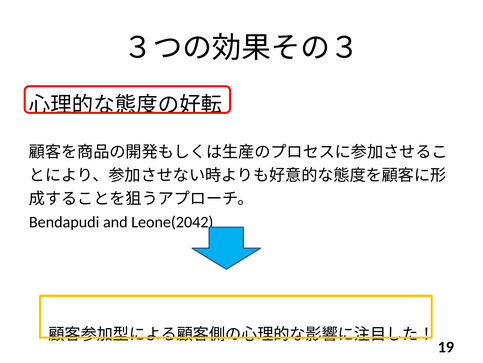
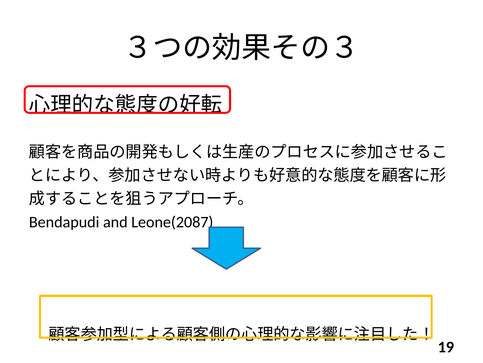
Leone(2042: Leone(2042 -> Leone(2087 (172, 222)
